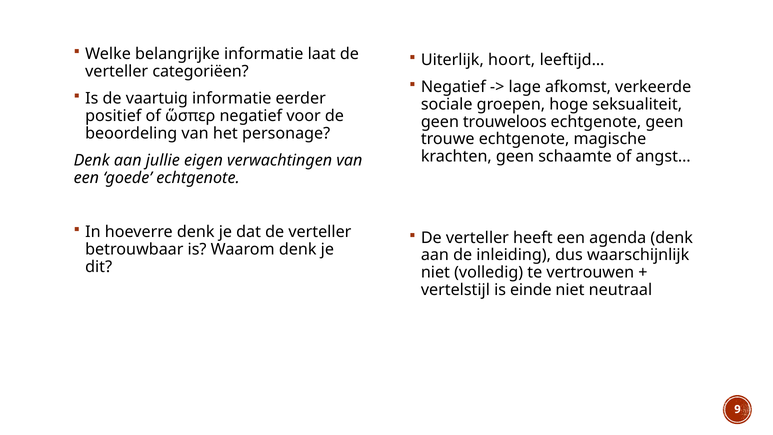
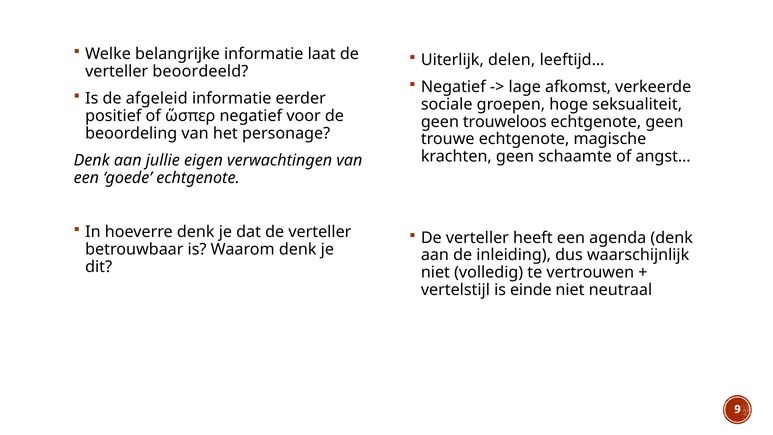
hoort: hoort -> delen (512, 60)
categoriëen: categoriëen -> beoordeeld (200, 71)
vaartuig: vaartuig -> afgeleid (157, 98)
